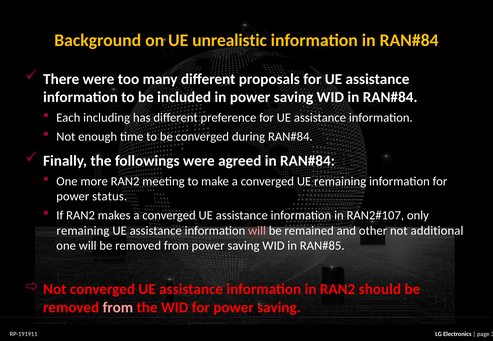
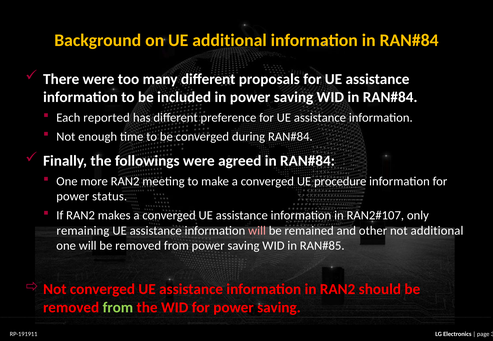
UE unrealistic: unrealistic -> additional (230, 40)
including: including -> reported (107, 118)
UE remaining: remaining -> procedure (340, 181)
from colour: pink -> light green (118, 308)
